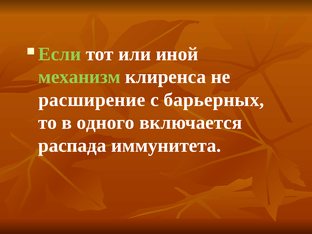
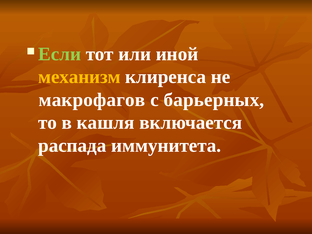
механизм colour: light green -> yellow (79, 77)
расширение: расширение -> макрофагов (92, 100)
одного: одного -> кашля (106, 123)
